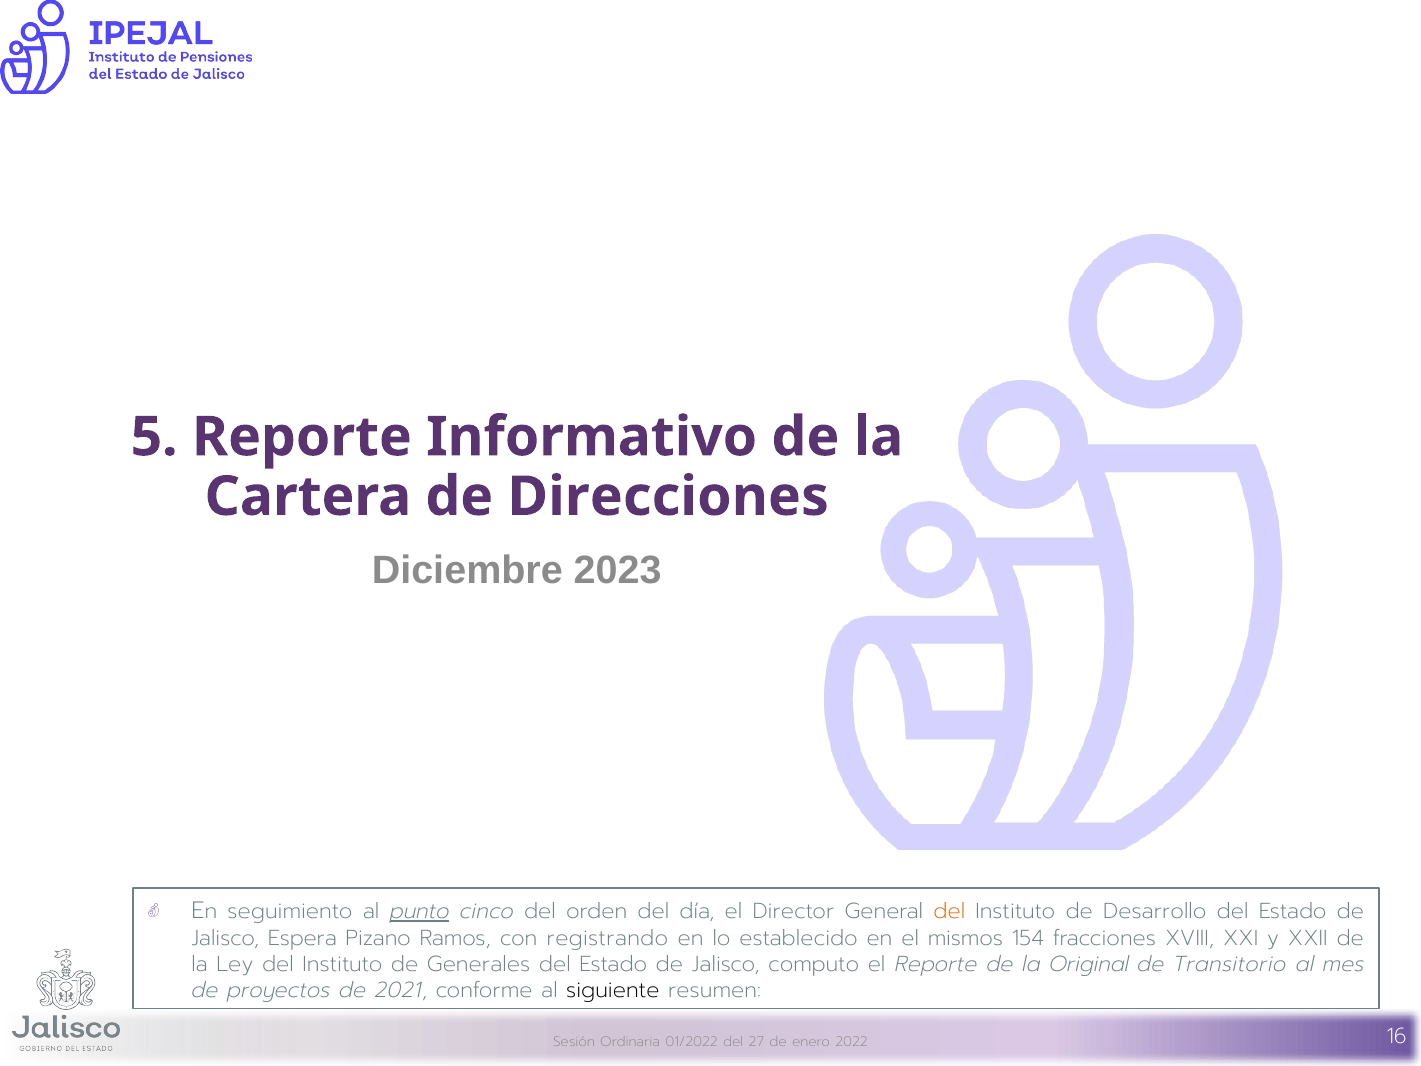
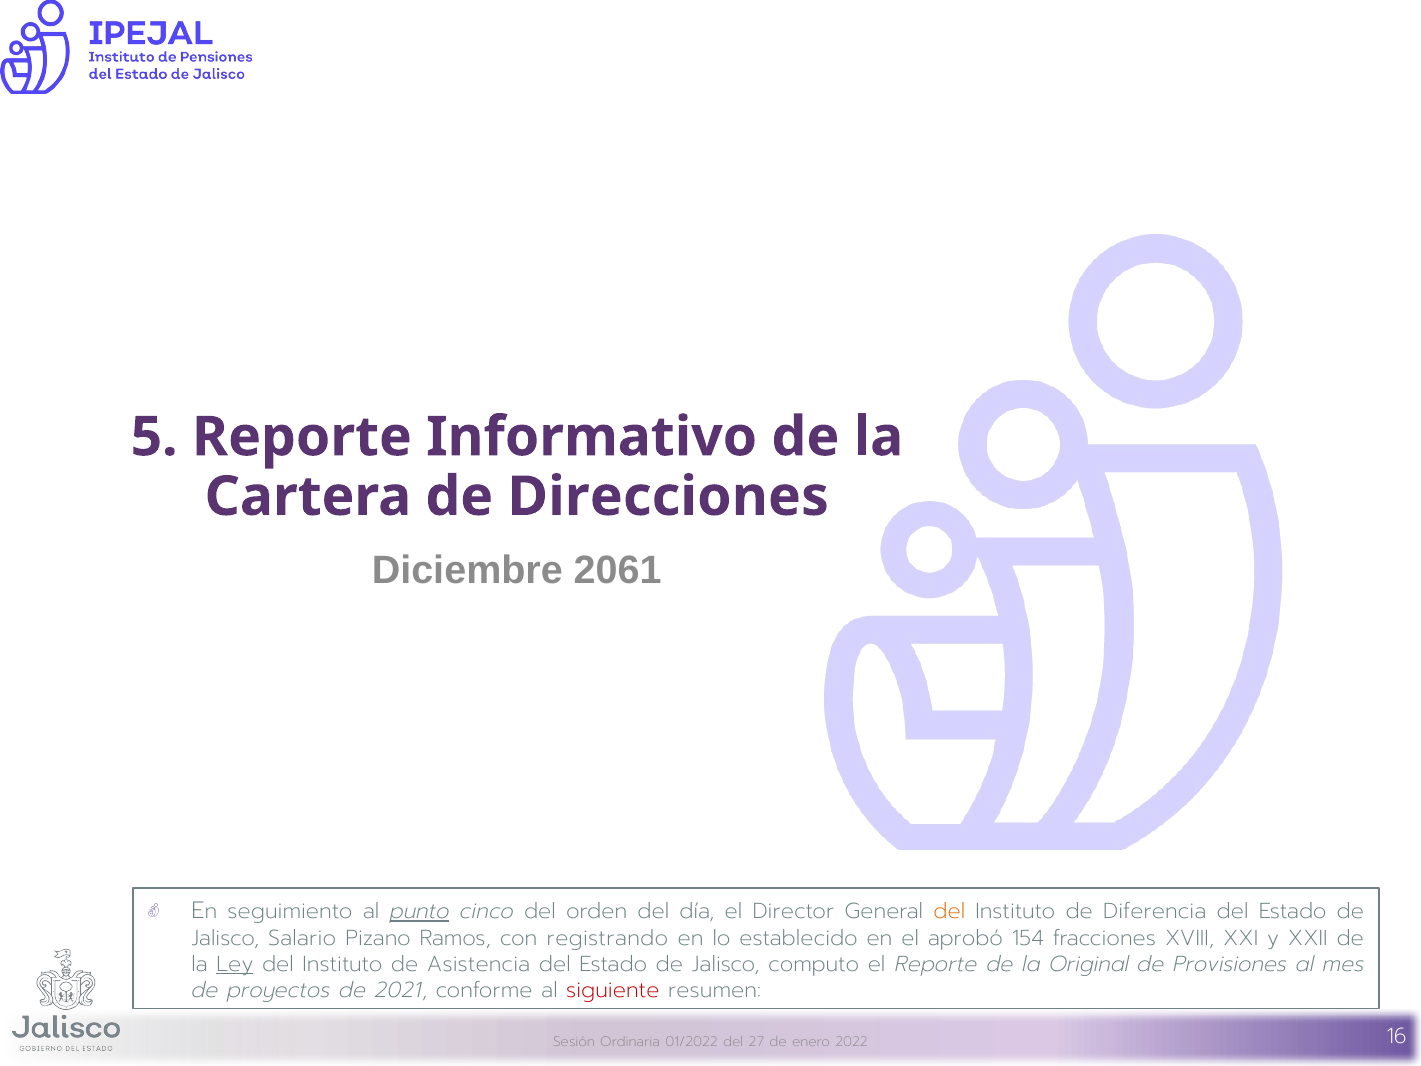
2023: 2023 -> 2061 (618, 570)
Desarrollo: Desarrollo -> Diferencia (1155, 911)
Espera: Espera -> Salario (302, 938)
mismos: mismos -> aprobó (965, 938)
Ley underline: none -> present (235, 964)
Generales: Generales -> Asistencia (479, 964)
Transitorio: Transitorio -> Provisiones (1230, 964)
siguiente colour: black -> red (613, 990)
